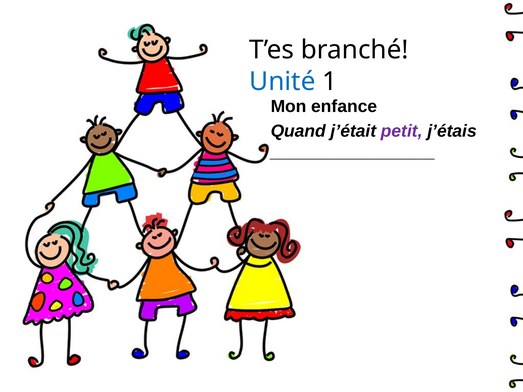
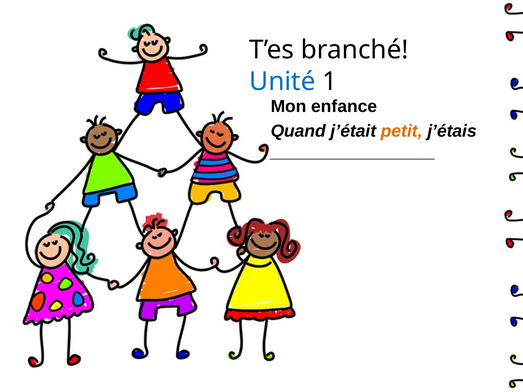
petit colour: purple -> orange (402, 131)
